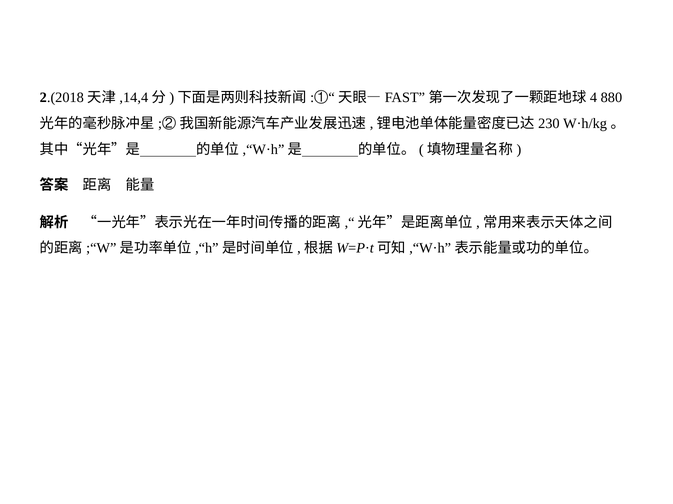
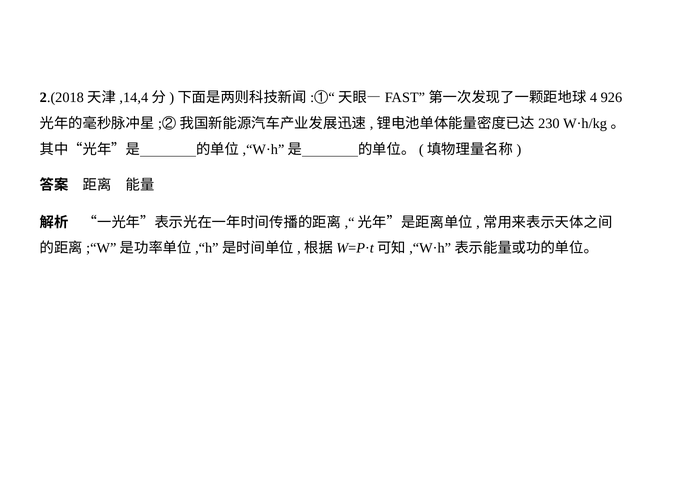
880: 880 -> 926 (611, 98)
